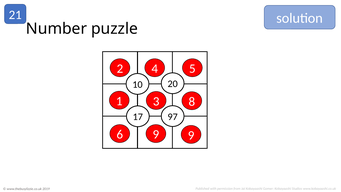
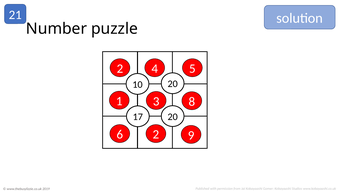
17 97: 97 -> 20 (173, 117)
6 9: 9 -> 2 (156, 134)
